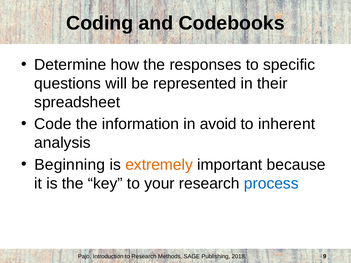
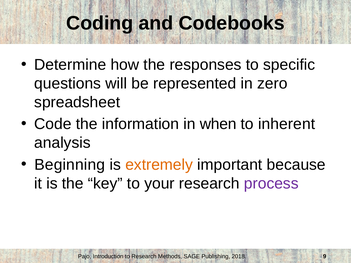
their: their -> zero (272, 84)
avoid: avoid -> when (218, 124)
process colour: blue -> purple (271, 184)
